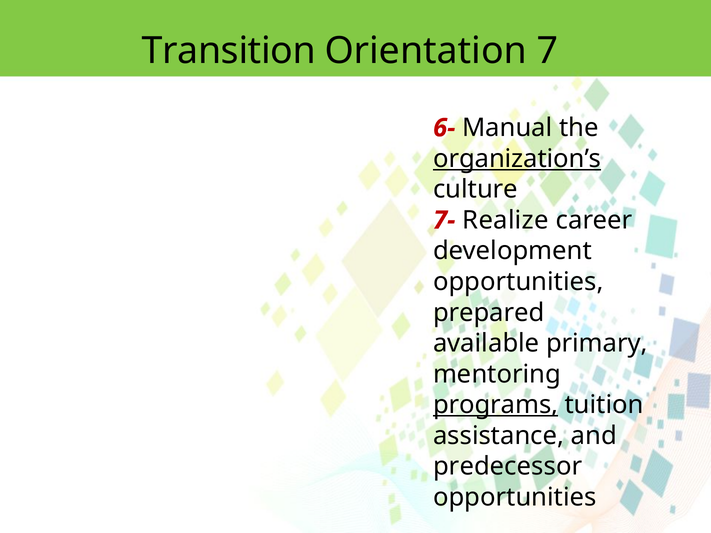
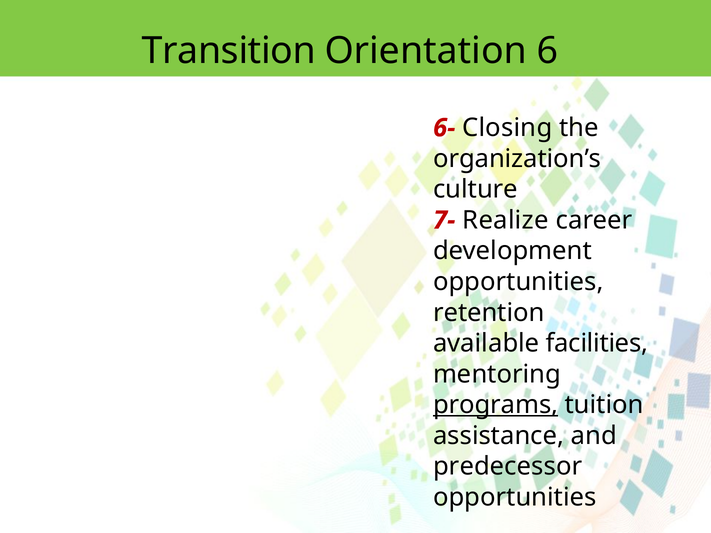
7: 7 -> 6 (548, 51)
Manual: Manual -> Closing (507, 128)
organization’s underline: present -> none (517, 159)
prepared: prepared -> retention (489, 313)
primary: primary -> facilities (597, 344)
